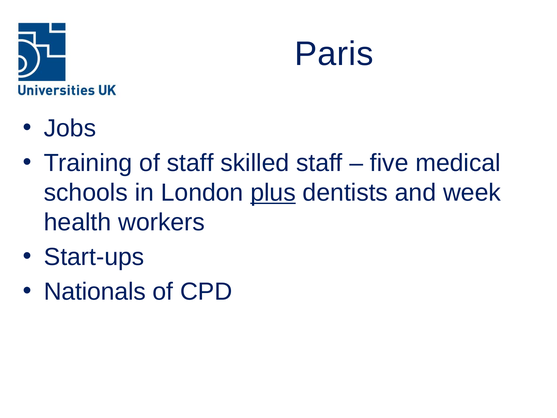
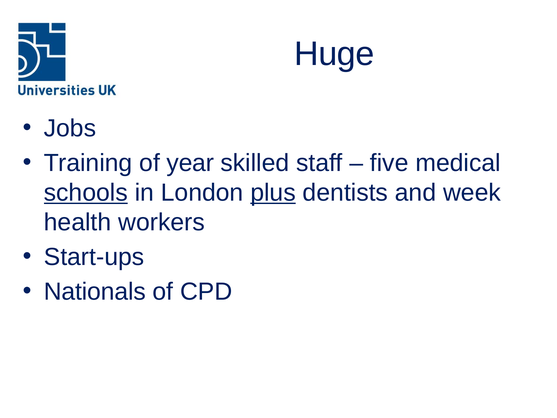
Paris: Paris -> Huge (334, 54)
of staff: staff -> year (190, 163)
schools underline: none -> present (86, 193)
